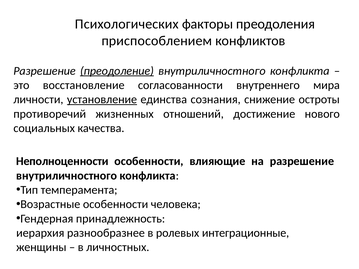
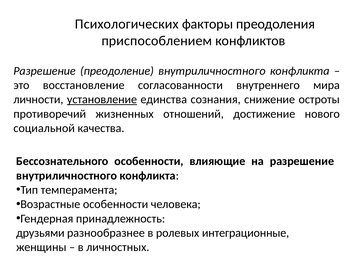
преодоление underline: present -> none (117, 71)
социальных: социальных -> социальной (44, 128)
Неполноценности: Неполноценности -> Бессознательного (62, 161)
иерархия: иерархия -> друзьями (40, 233)
